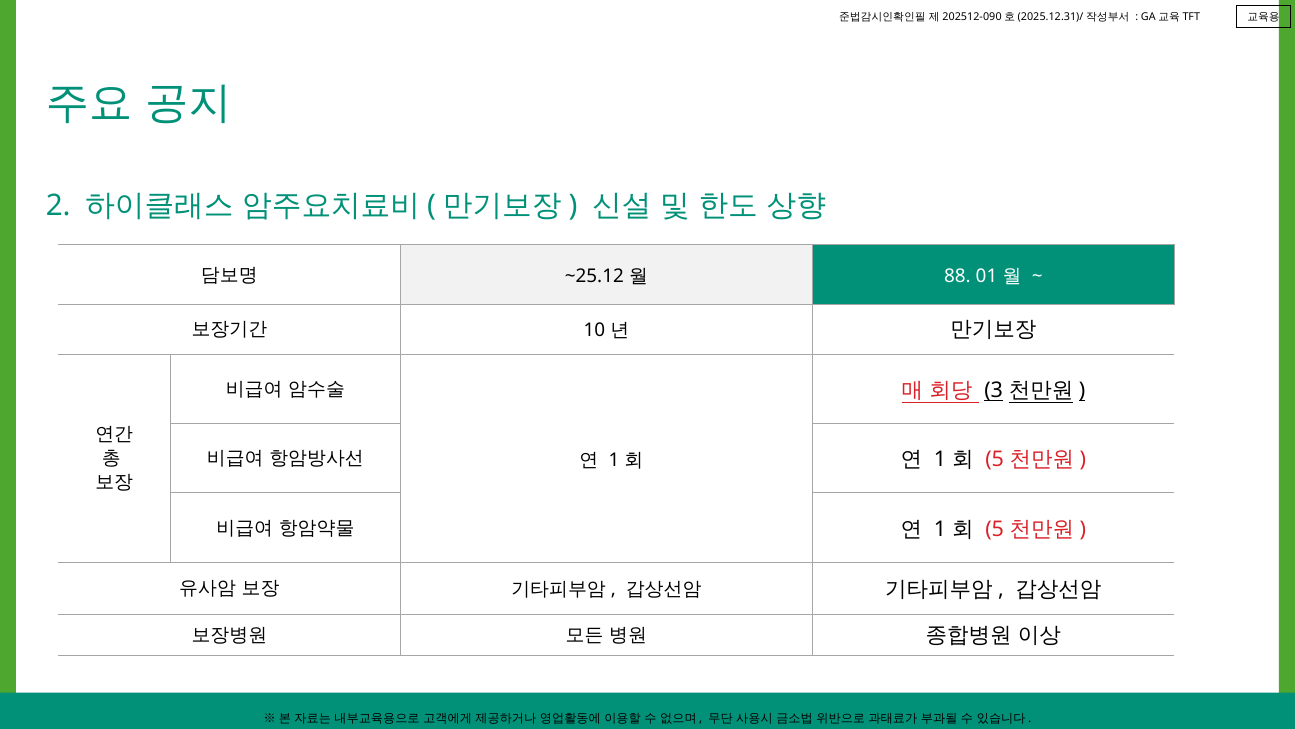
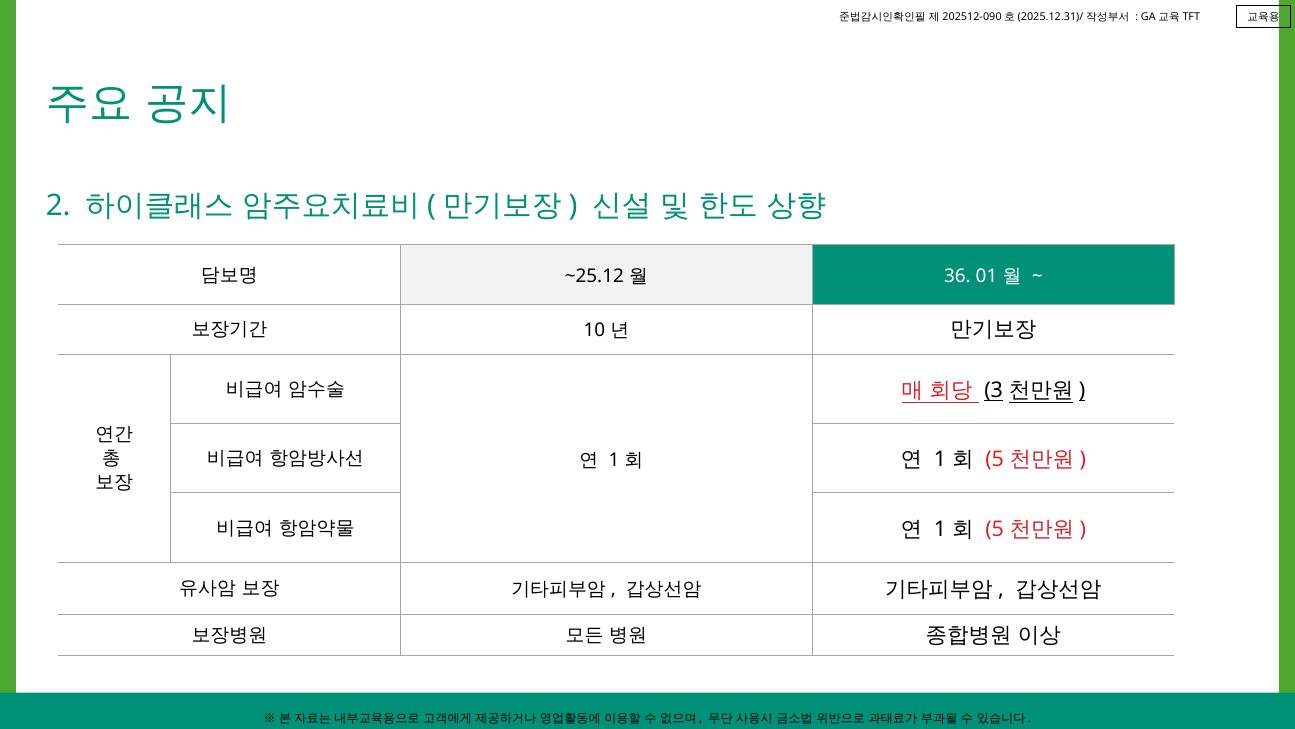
88: 88 -> 36 (957, 276)
